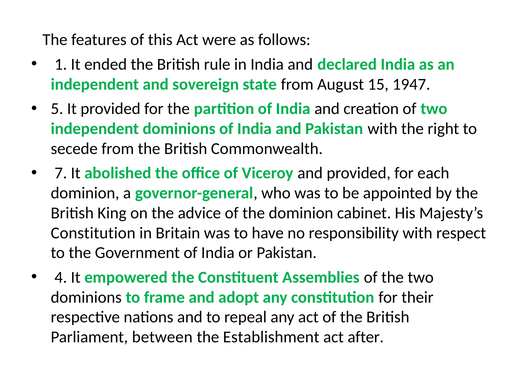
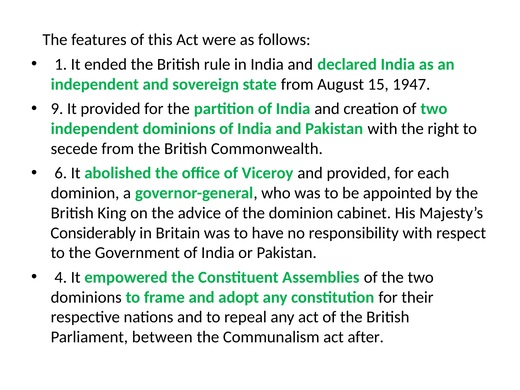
5: 5 -> 9 (57, 109)
7: 7 -> 6 (61, 173)
Constitution: Constitution -> Considerably (93, 233)
Establishment: Establishment -> Communalism (271, 337)
